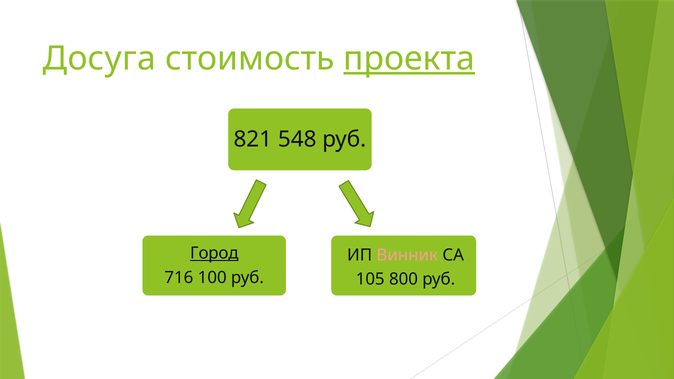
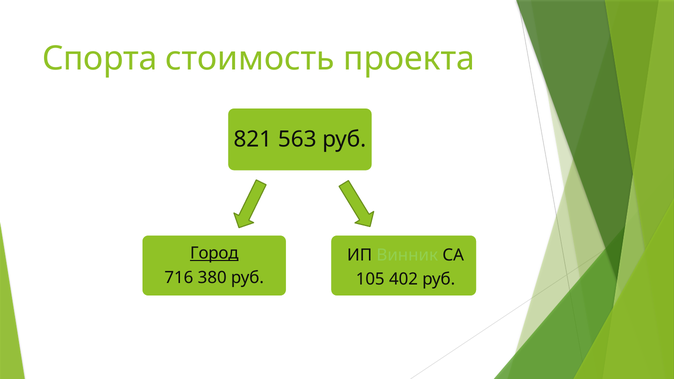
Досуга: Досуга -> Спорта (100, 59)
проекта underline: present -> none (409, 59)
548: 548 -> 563 (297, 139)
Винник colour: pink -> light green (407, 255)
100: 100 -> 380 (212, 278)
800: 800 -> 402 (403, 279)
